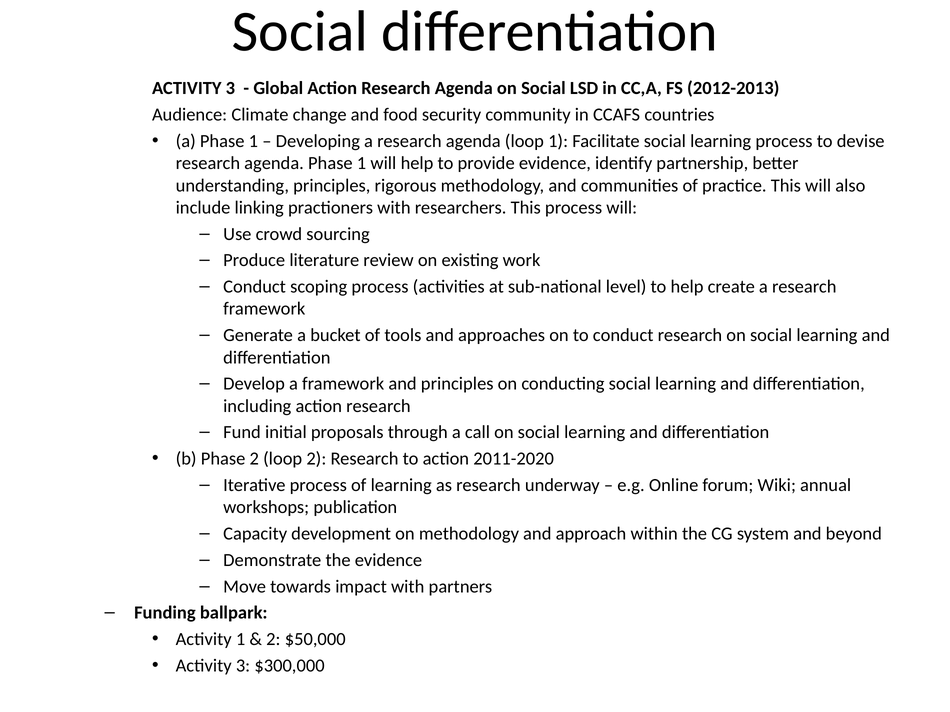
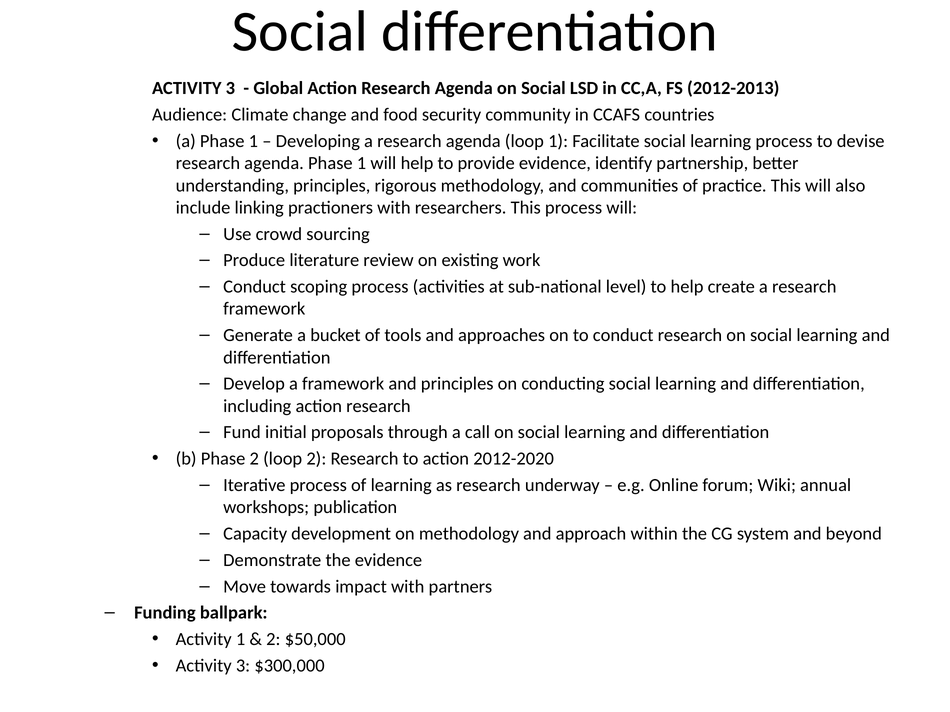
2011-2020: 2011-2020 -> 2012-2020 (514, 459)
